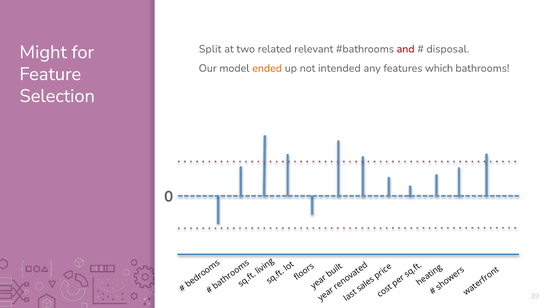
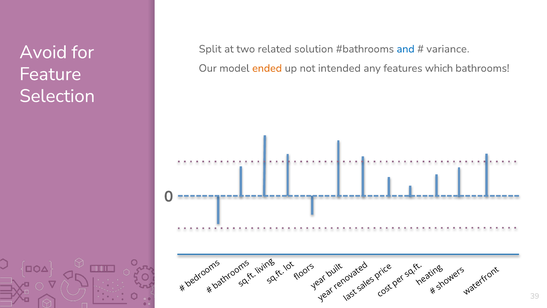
relevant: relevant -> solution (314, 49)
and colour: red -> blue (406, 49)
disposal: disposal -> variance (448, 49)
Might: Might -> Avoid (43, 52)
